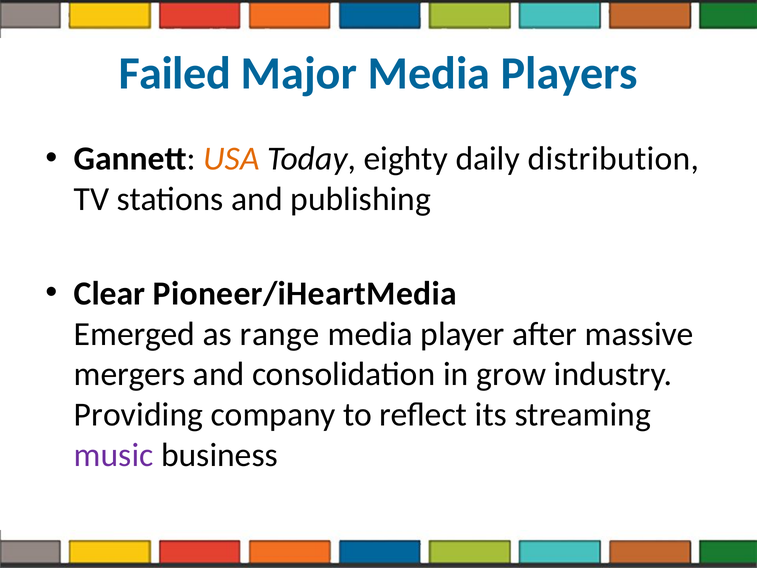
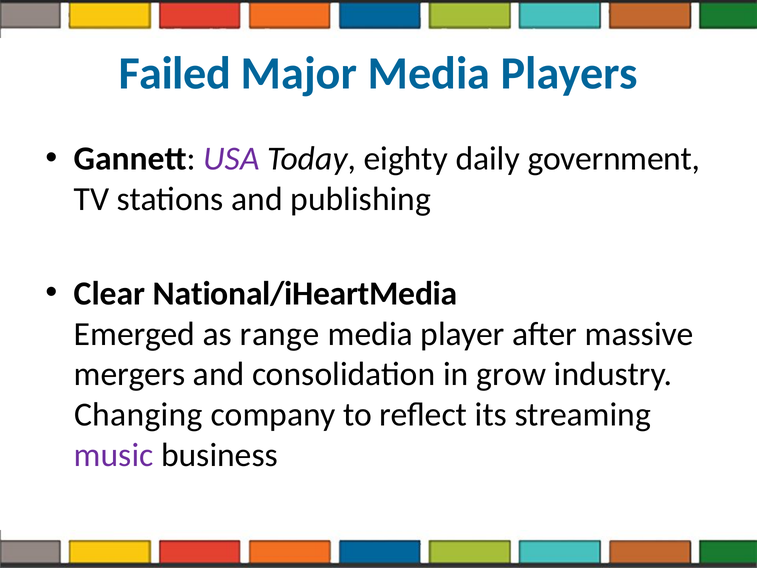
USA colour: orange -> purple (231, 159)
distribution: distribution -> government (614, 159)
Pioneer/iHeartMedia: Pioneer/iHeartMedia -> National/iHeartMedia (305, 293)
Providing: Providing -> Changing (138, 415)
